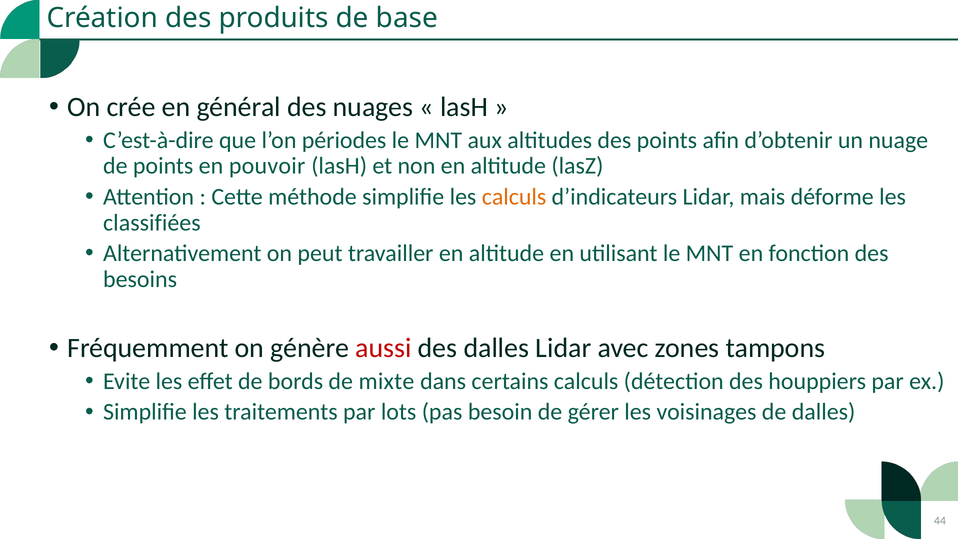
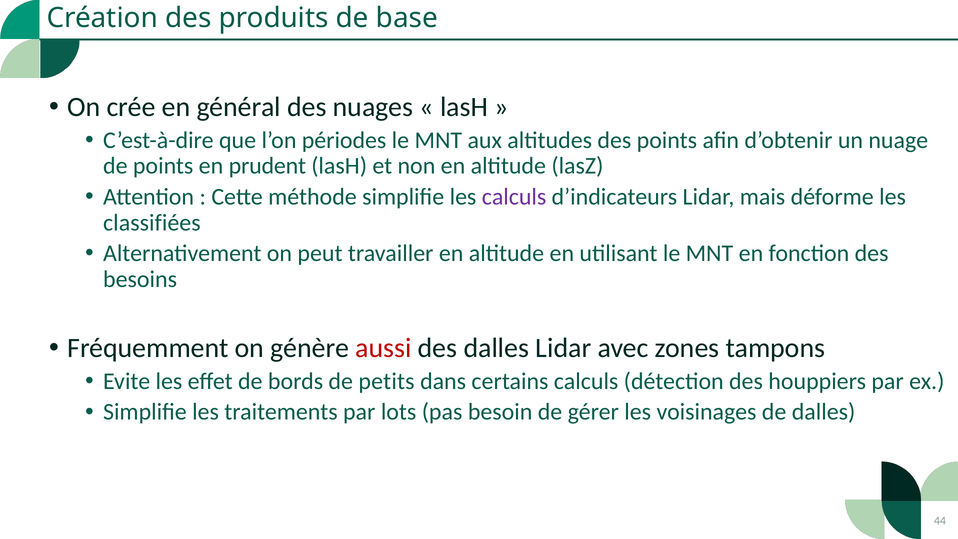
pouvoir: pouvoir -> prudent (267, 166)
calculs colour: orange -> purple (514, 197)
mixte: mixte -> petits (386, 381)
